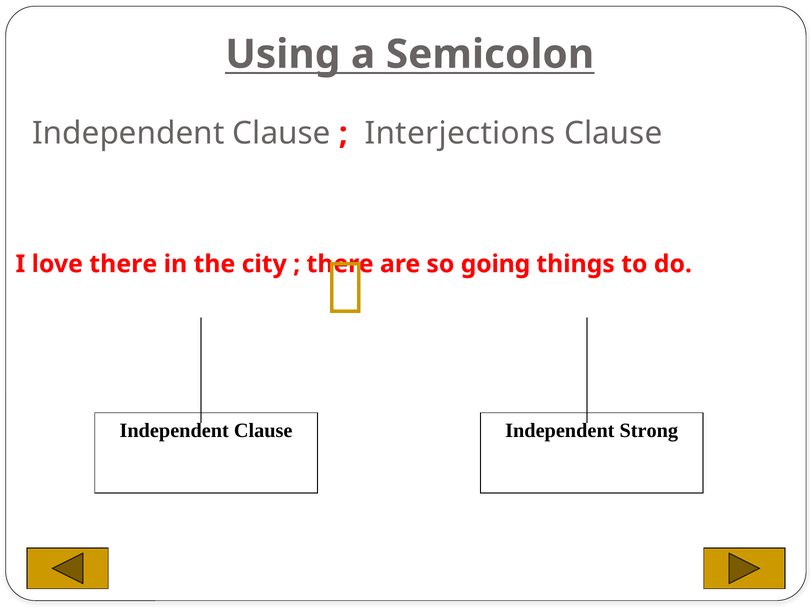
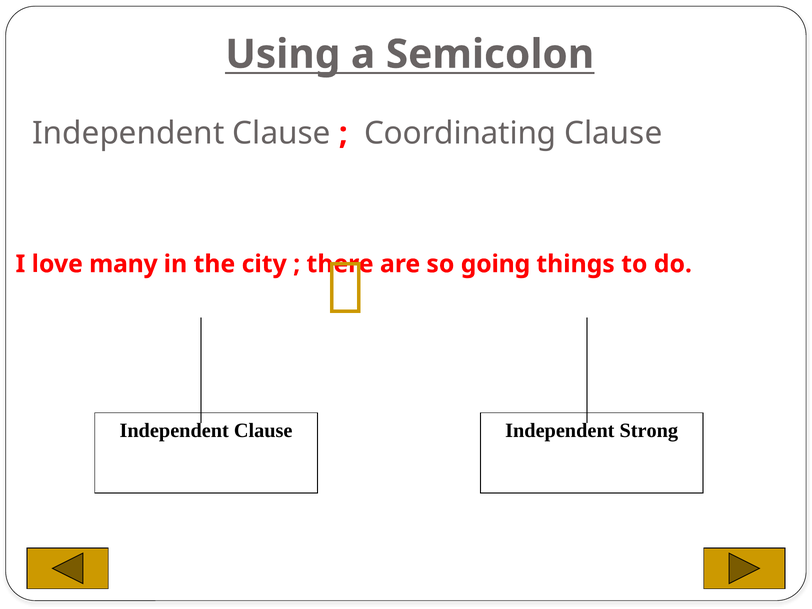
Interjections: Interjections -> Coordinating (460, 133)
love there: there -> many (123, 264)
